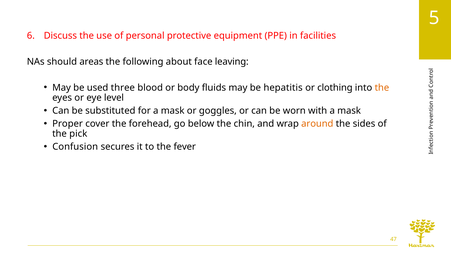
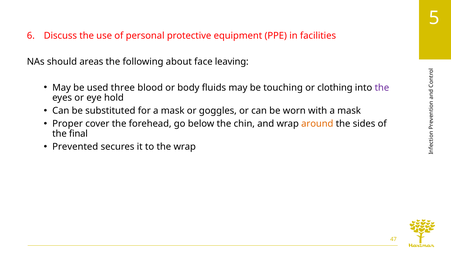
hepatitis: hepatitis -> touching (283, 87)
the colour: orange -> purple (382, 87)
level: level -> hold (114, 98)
pick: pick -> final (78, 134)
Confusion: Confusion -> Prevented (75, 147)
the fever: fever -> wrap (185, 147)
